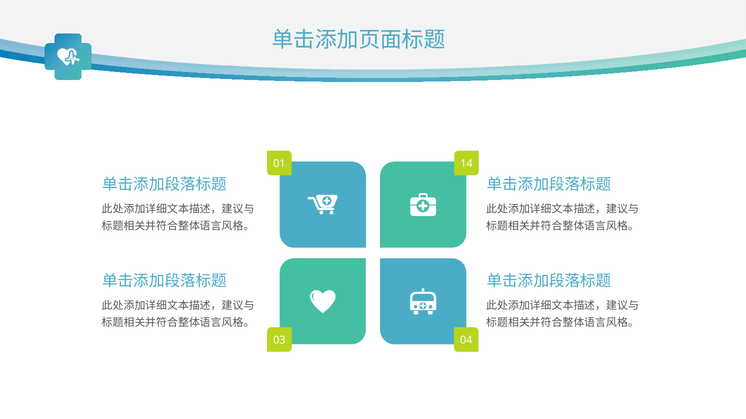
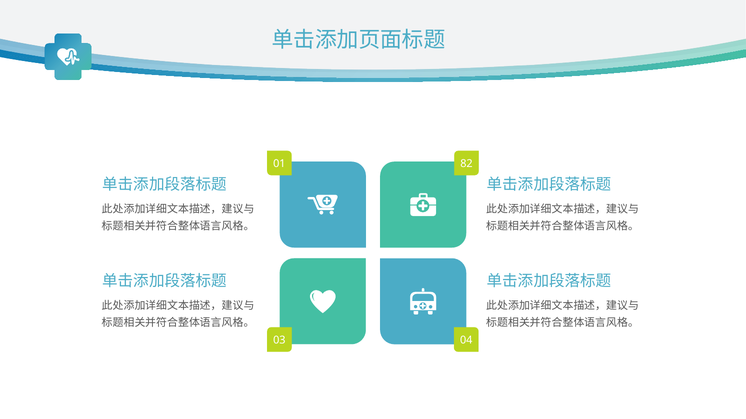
14: 14 -> 82 (466, 164)
